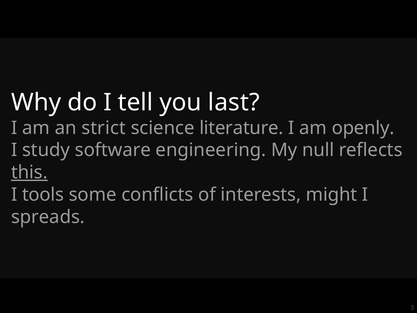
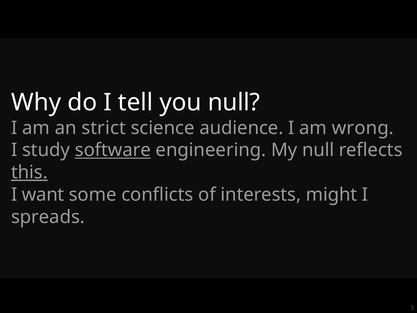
you last: last -> null (234, 102)
literature: literature -> audience (241, 128)
openly: openly -> wrong (363, 128)
software underline: none -> present (113, 150)
tools: tools -> want (43, 195)
